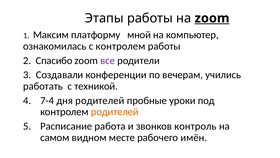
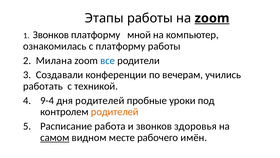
1 Максим: Максим -> Звонков (51, 35)
с контролем: контролем -> платформу (121, 46)
Спасибо: Спасибо -> Милана (54, 60)
все colour: purple -> blue (108, 60)
7-4: 7-4 -> 9-4 (47, 100)
контроль: контроль -> здоровья (195, 126)
самом underline: none -> present (55, 137)
